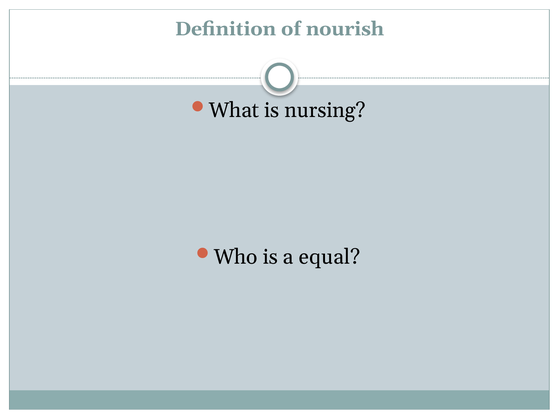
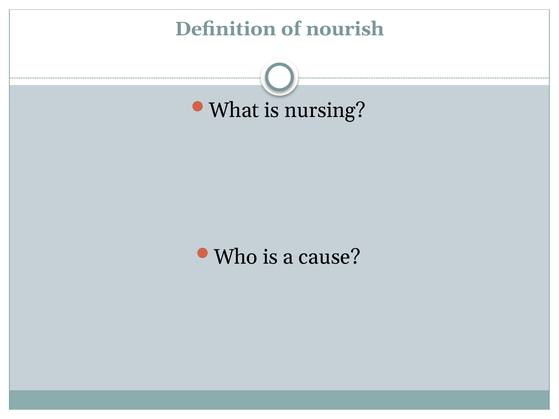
equal: equal -> cause (330, 257)
